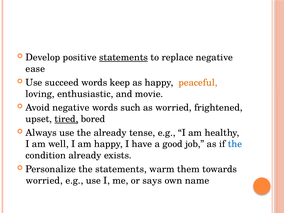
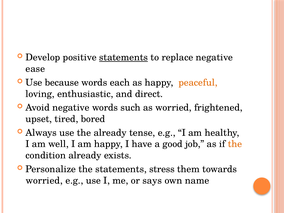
succeed: succeed -> because (62, 83)
keep: keep -> each (120, 83)
movie: movie -> direct (149, 94)
tired underline: present -> none (66, 119)
the colour: blue -> orange (235, 144)
warm: warm -> stress (162, 169)
